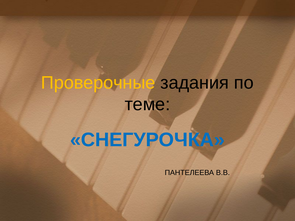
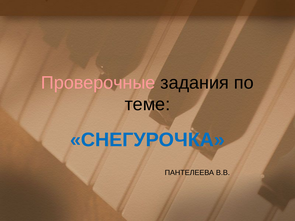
Проверочные colour: yellow -> pink (98, 83)
